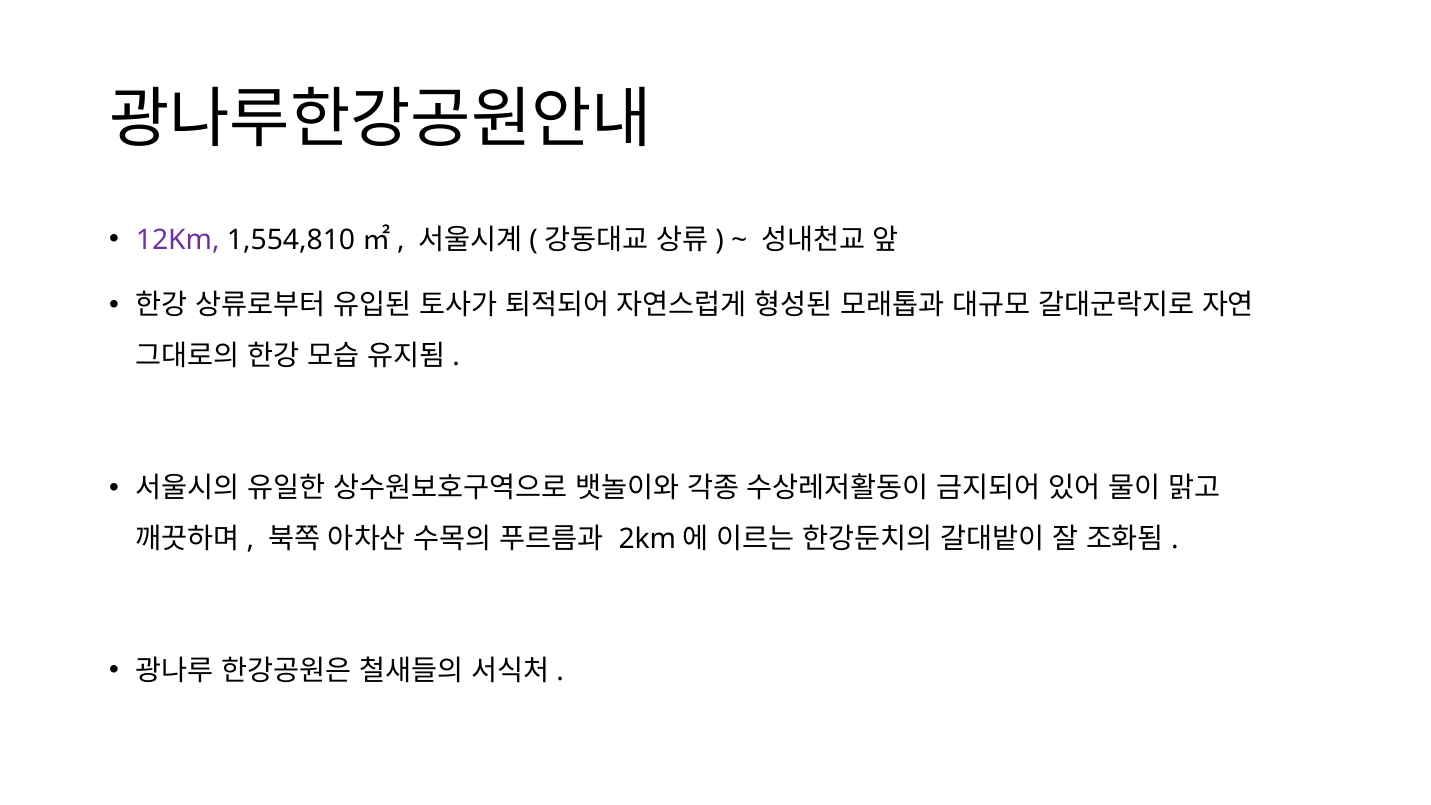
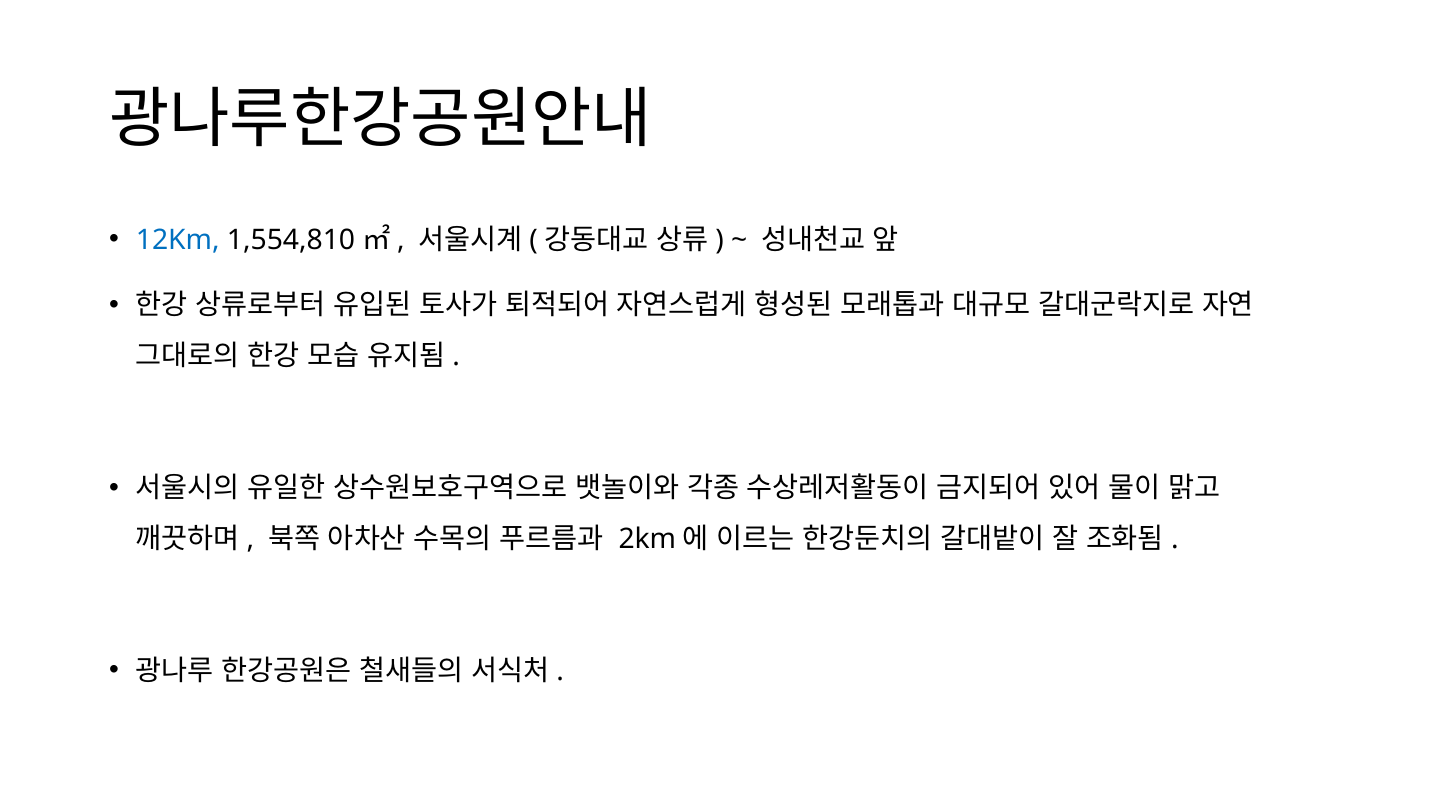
12Km colour: purple -> blue (178, 240)
